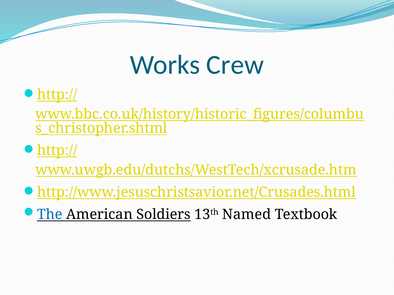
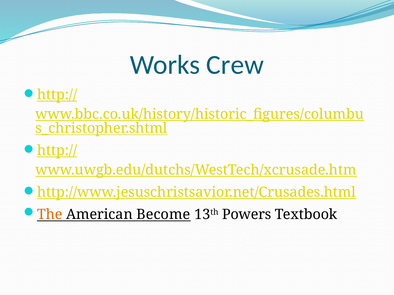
The colour: blue -> orange (50, 215)
Soldiers: Soldiers -> Become (163, 215)
Named: Named -> Powers (247, 215)
